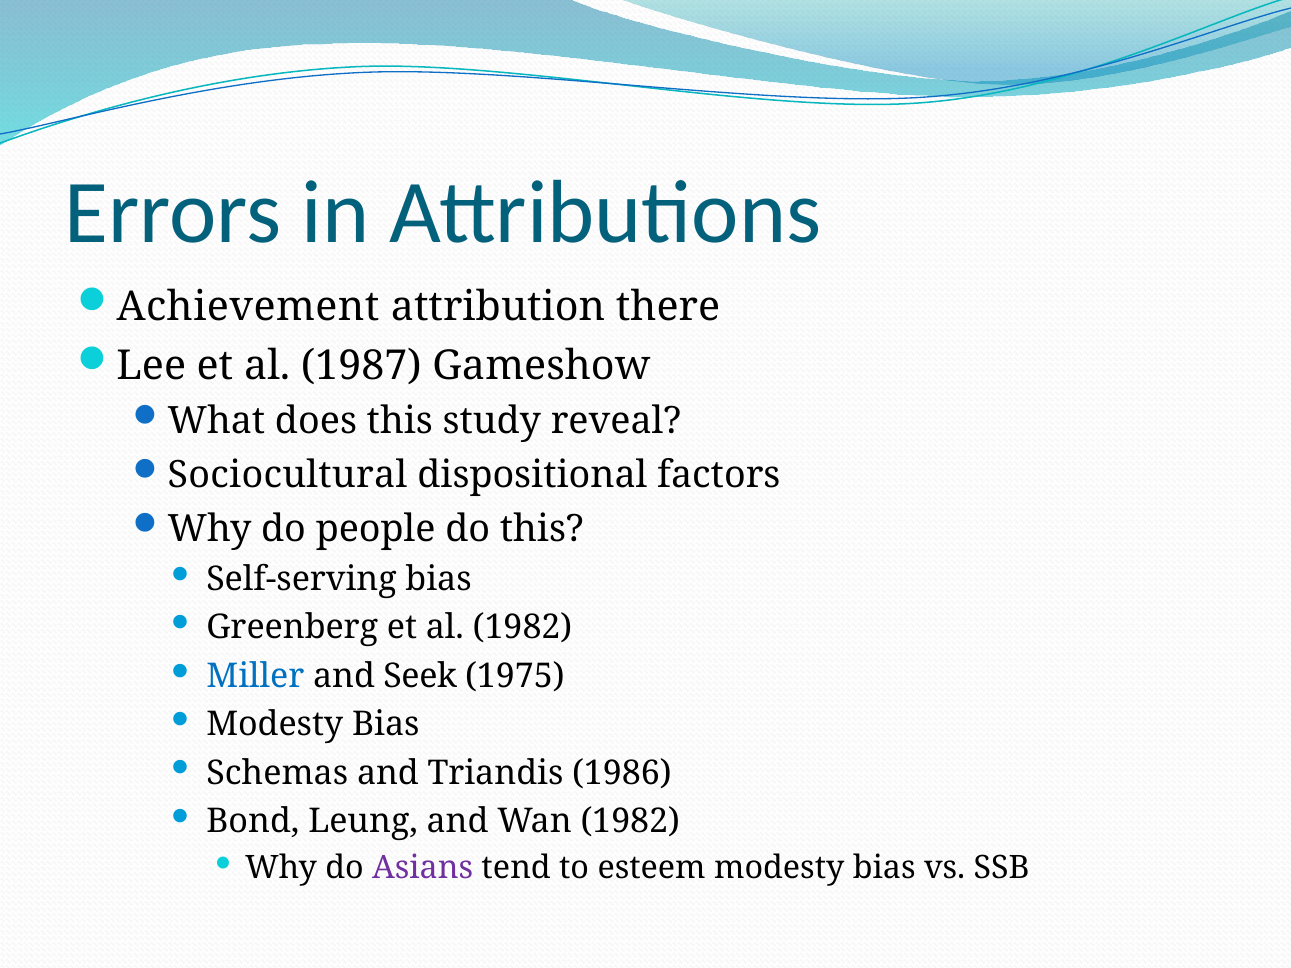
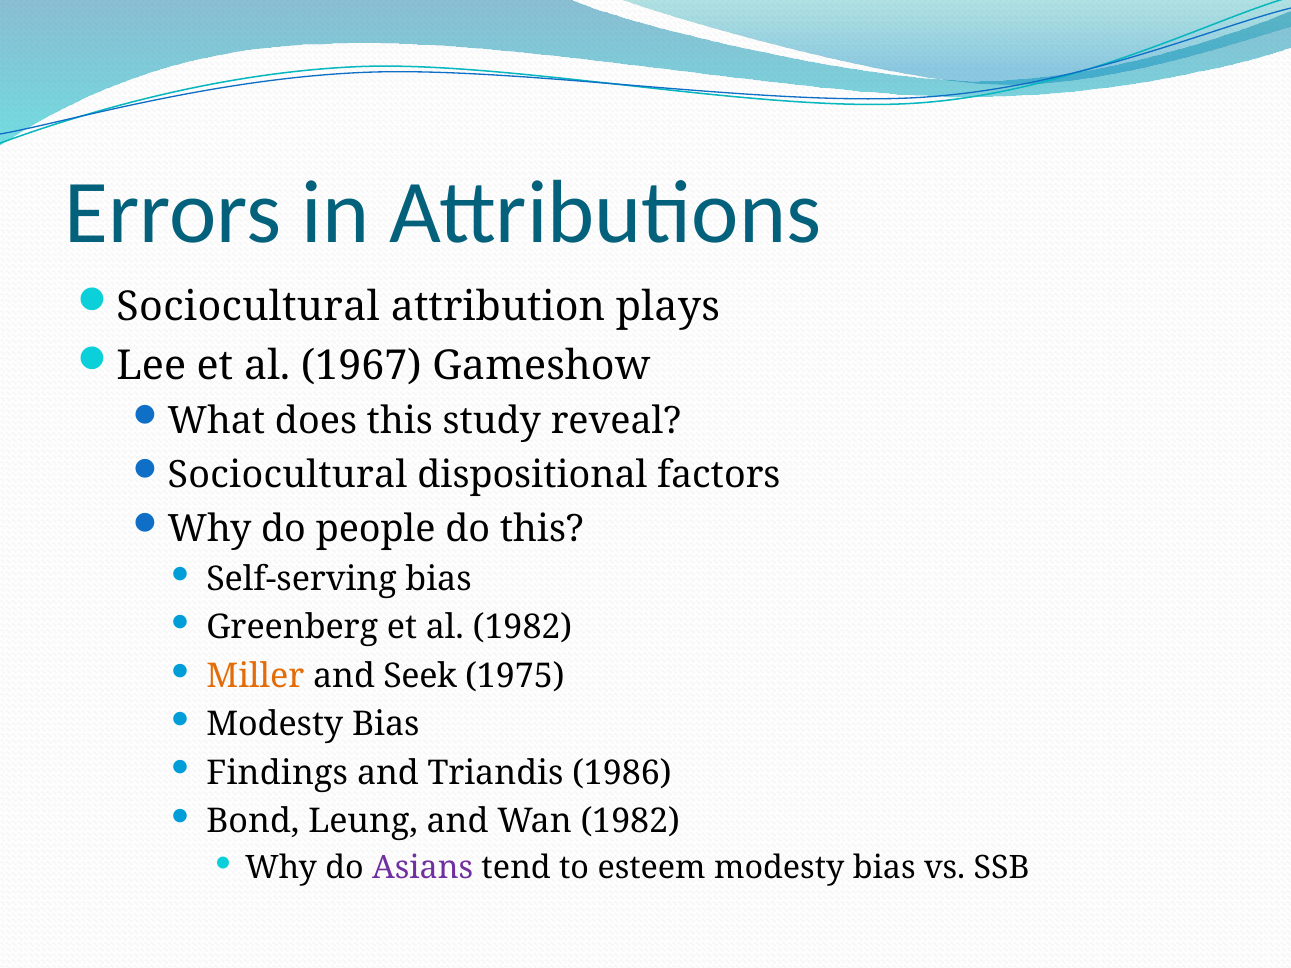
Achievement: Achievement -> Sociocultural (248, 307)
there: there -> plays (668, 307)
1987: 1987 -> 1967 (361, 366)
Miller colour: blue -> orange (255, 676)
Schemas: Schemas -> Findings (277, 773)
